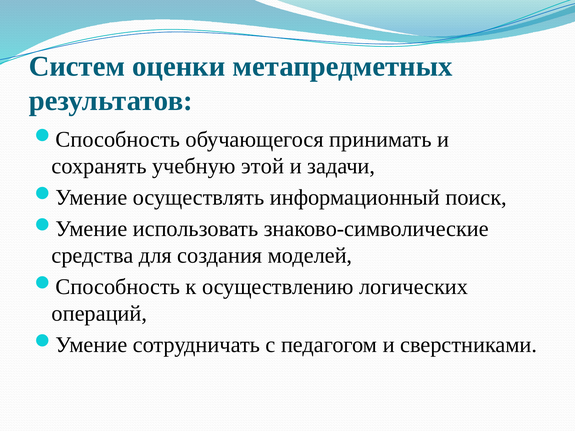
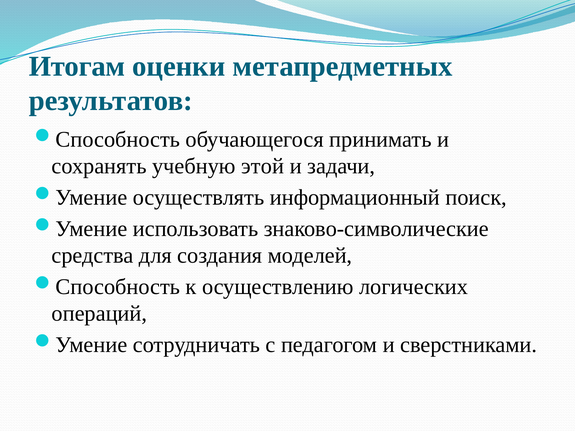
Систем: Систем -> Итогам (77, 66)
